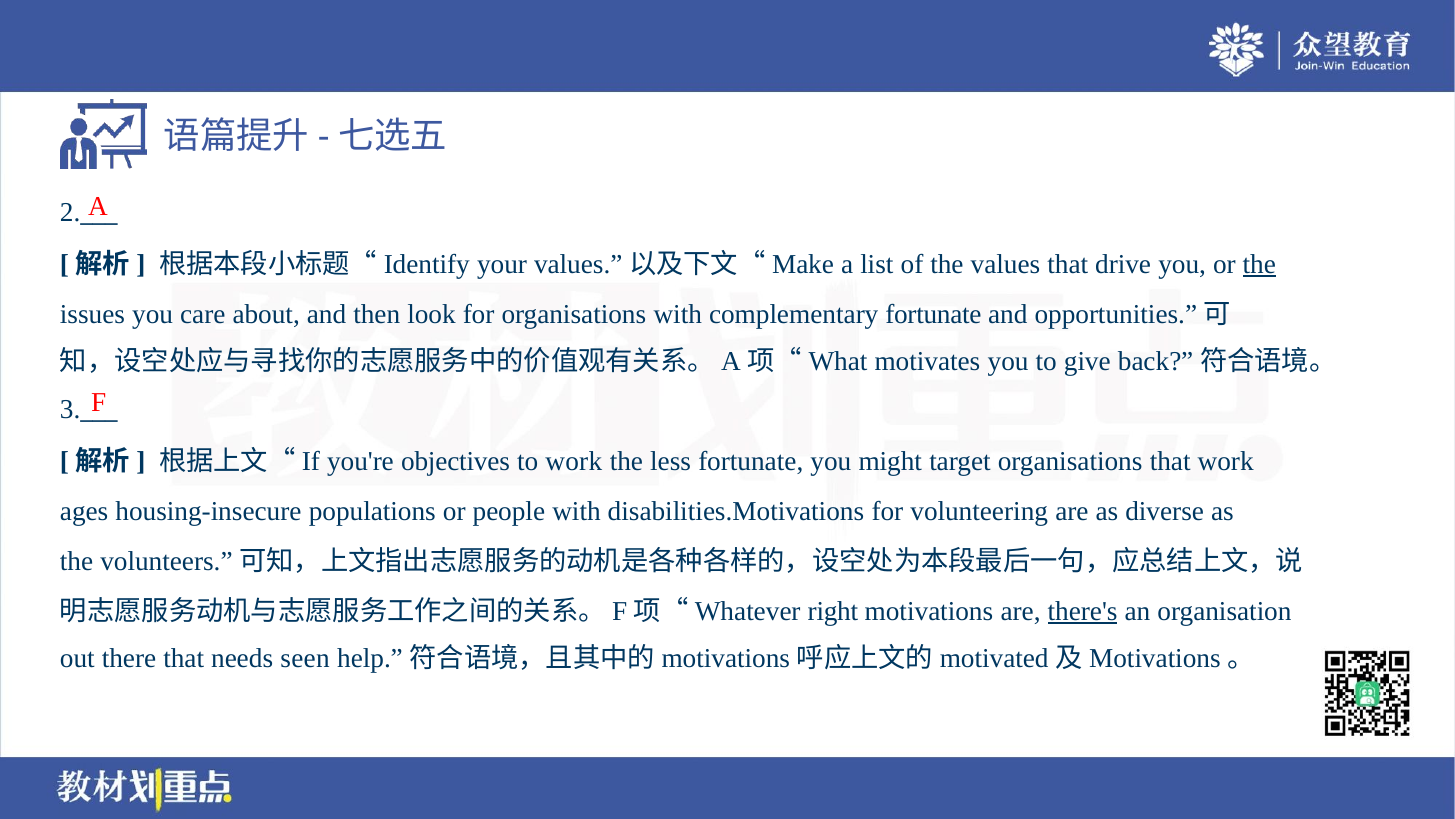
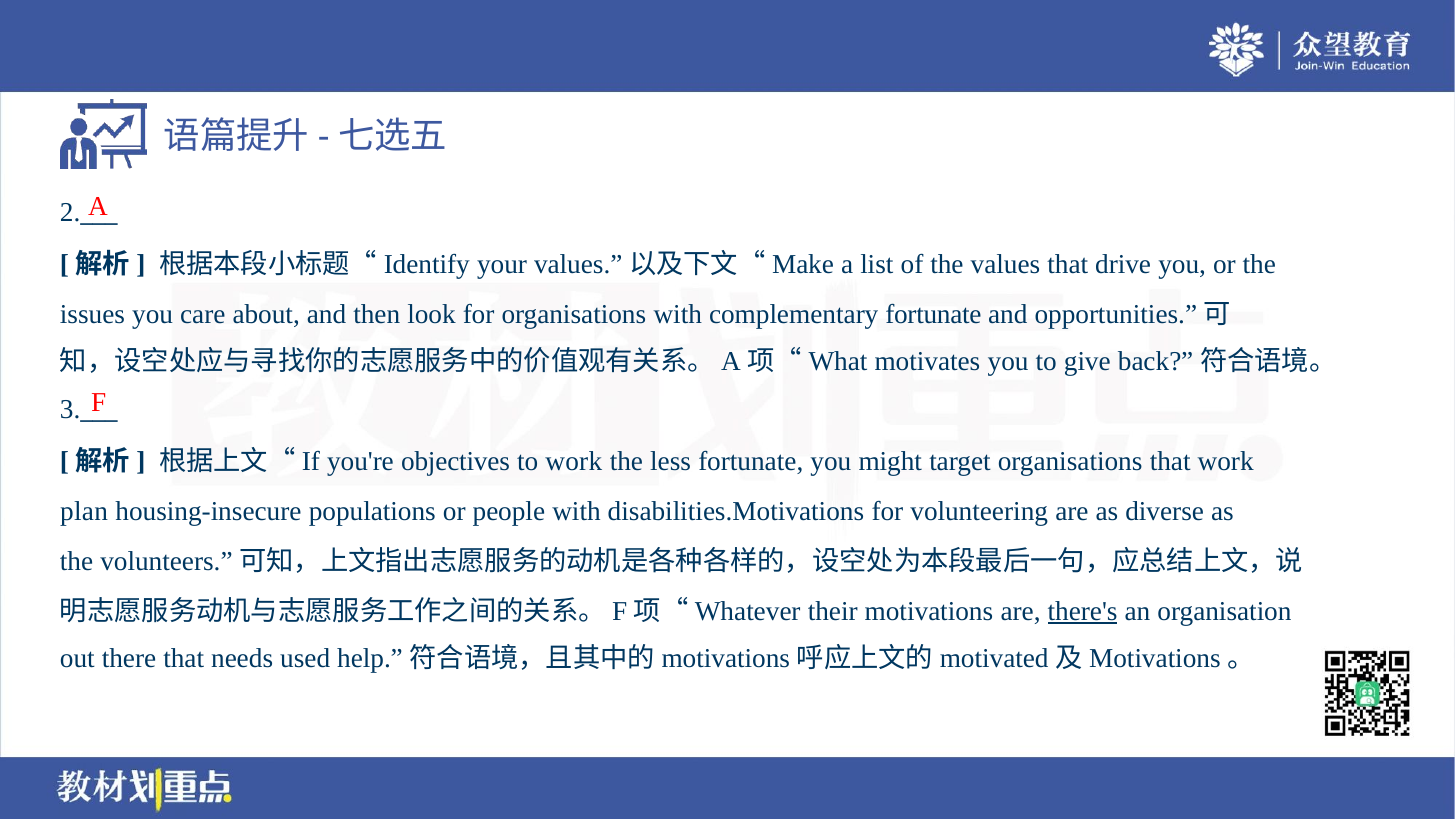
the underline: present -> none (1259, 264)
ages: ages -> plan (84, 511)
right: right -> their (833, 611)
seen: seen -> used (305, 658)
